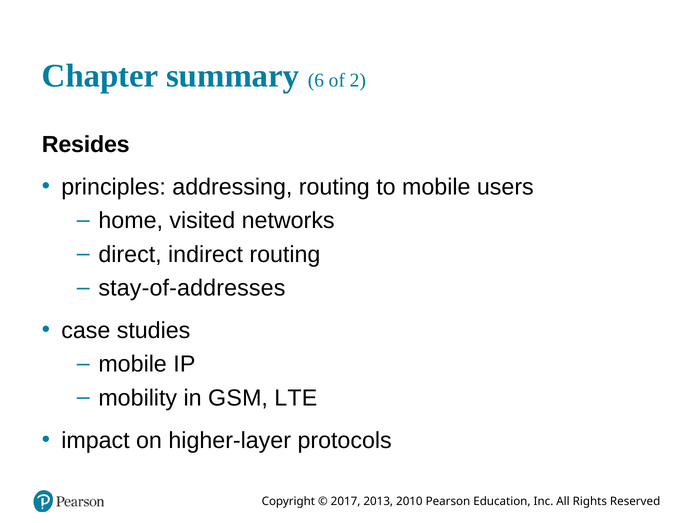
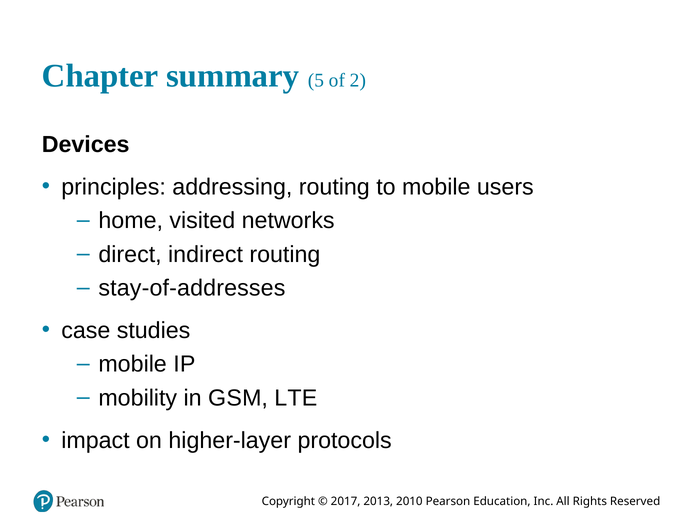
6: 6 -> 5 (316, 80)
Resides: Resides -> Devices (86, 145)
